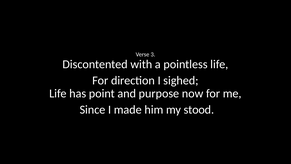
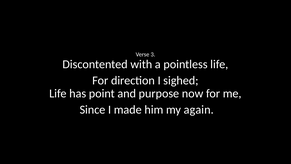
stood: stood -> again (199, 110)
